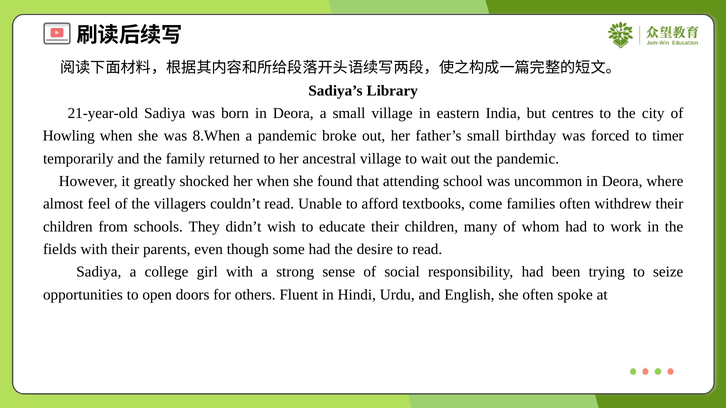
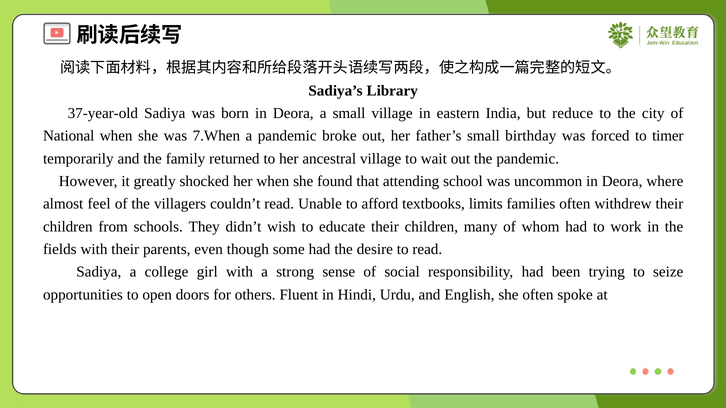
21-year-old: 21-year-old -> 37-year-old (103, 113)
centres: centres -> reduce (573, 113)
Howling: Howling -> National (69, 136)
8.When: 8.When -> 7.When (216, 136)
come: come -> limits (486, 204)
